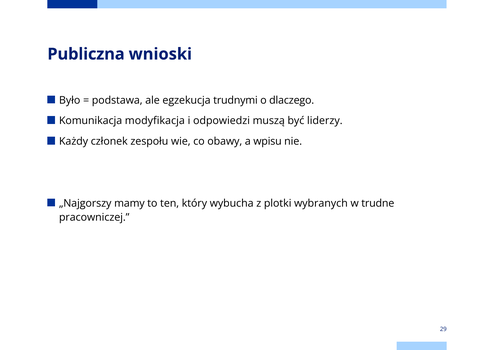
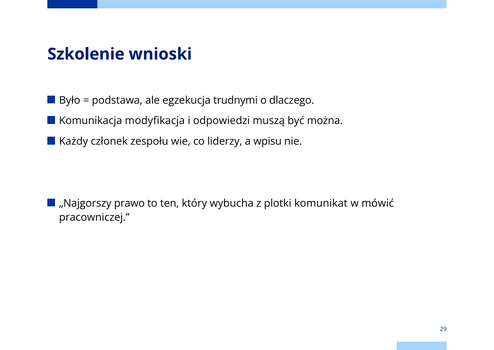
Publiczna: Publiczna -> Szkolenie (86, 54)
liderzy: liderzy -> można (325, 121)
obawy: obawy -> liderzy (225, 141)
mamy: mamy -> prawo (129, 203)
wybranych: wybranych -> komunikat (321, 203)
trudne: trudne -> mówić (378, 203)
